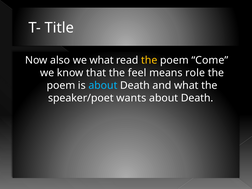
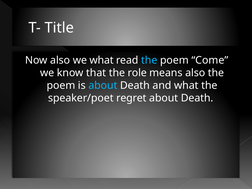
the colour: yellow -> light blue (149, 60)
feel: feel -> role (137, 73)
means role: role -> also (195, 73)
wants: wants -> regret (131, 98)
